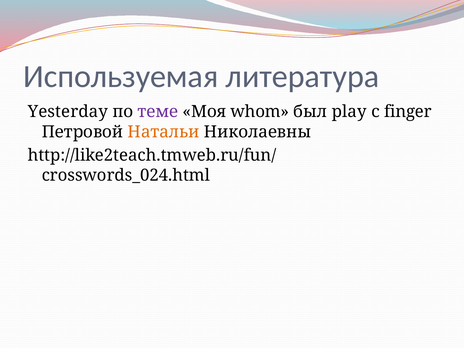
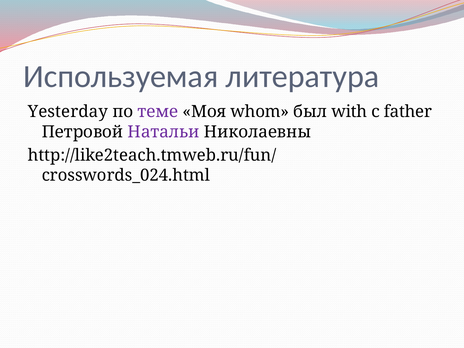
play: play -> with (349, 112)
finger: finger -> father (408, 112)
Натальи colour: orange -> purple (164, 132)
